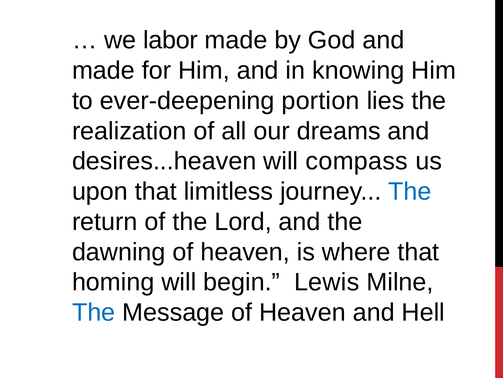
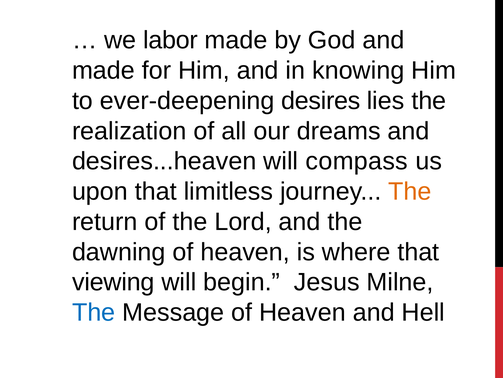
portion: portion -> desires (321, 101)
The colour: blue -> orange (410, 191)
homing: homing -> viewing (113, 282)
Lewis: Lewis -> Jesus (327, 282)
